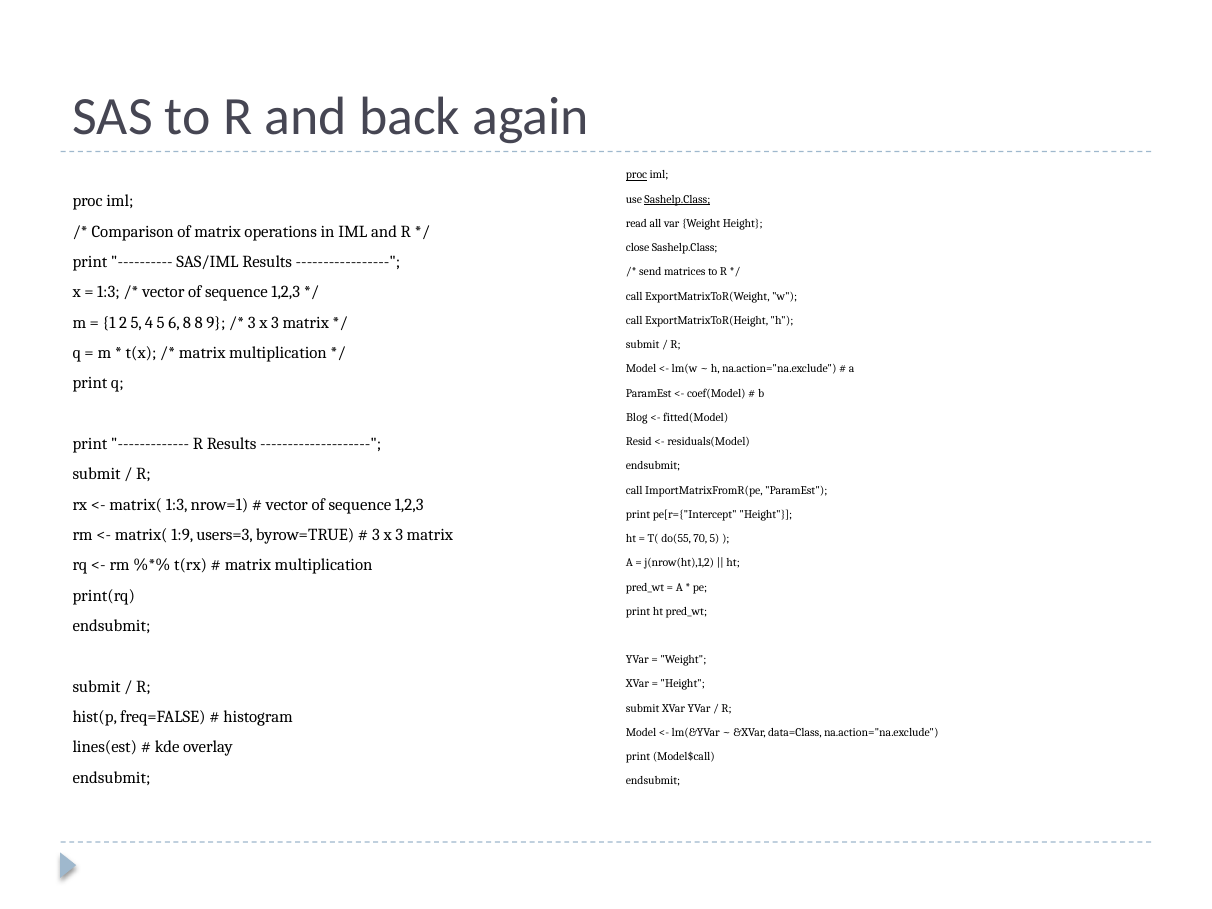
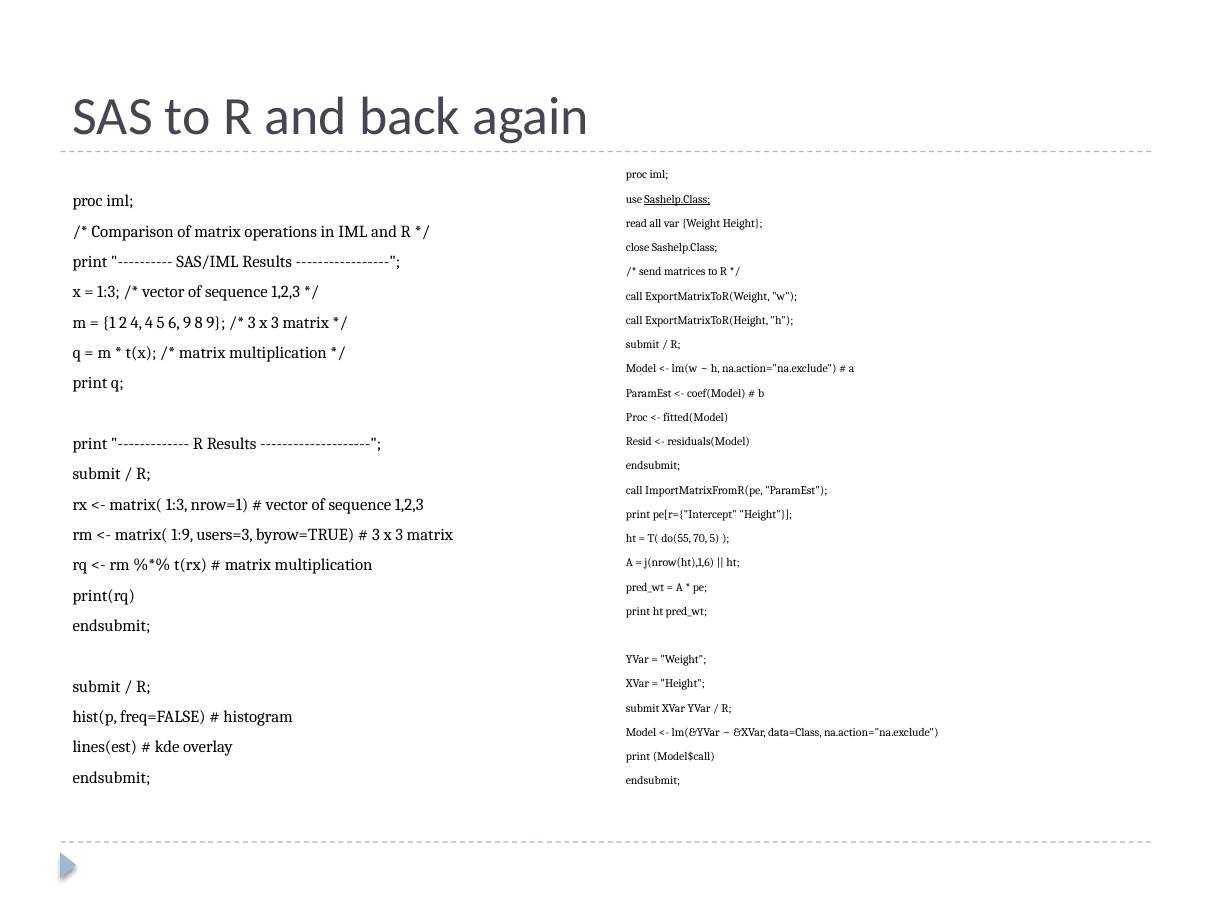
proc underline: present -> none (636, 175)
2 5: 5 -> 4 (136, 322)
6 8: 8 -> 9 (187, 322)
Blog: Blog -> Proc (637, 417)
j(nrow(ht),1,2: j(nrow(ht),1,2 -> j(nrow(ht),1,6 (679, 563)
